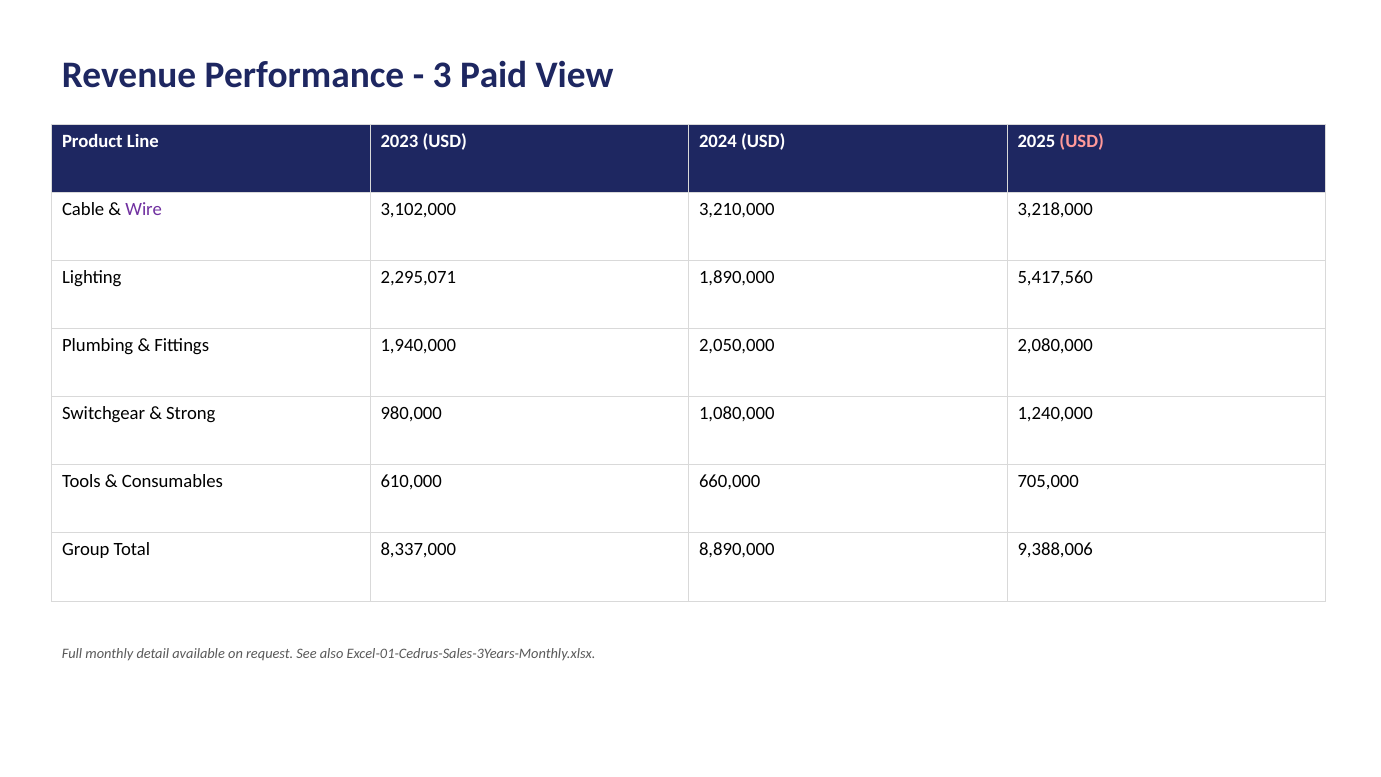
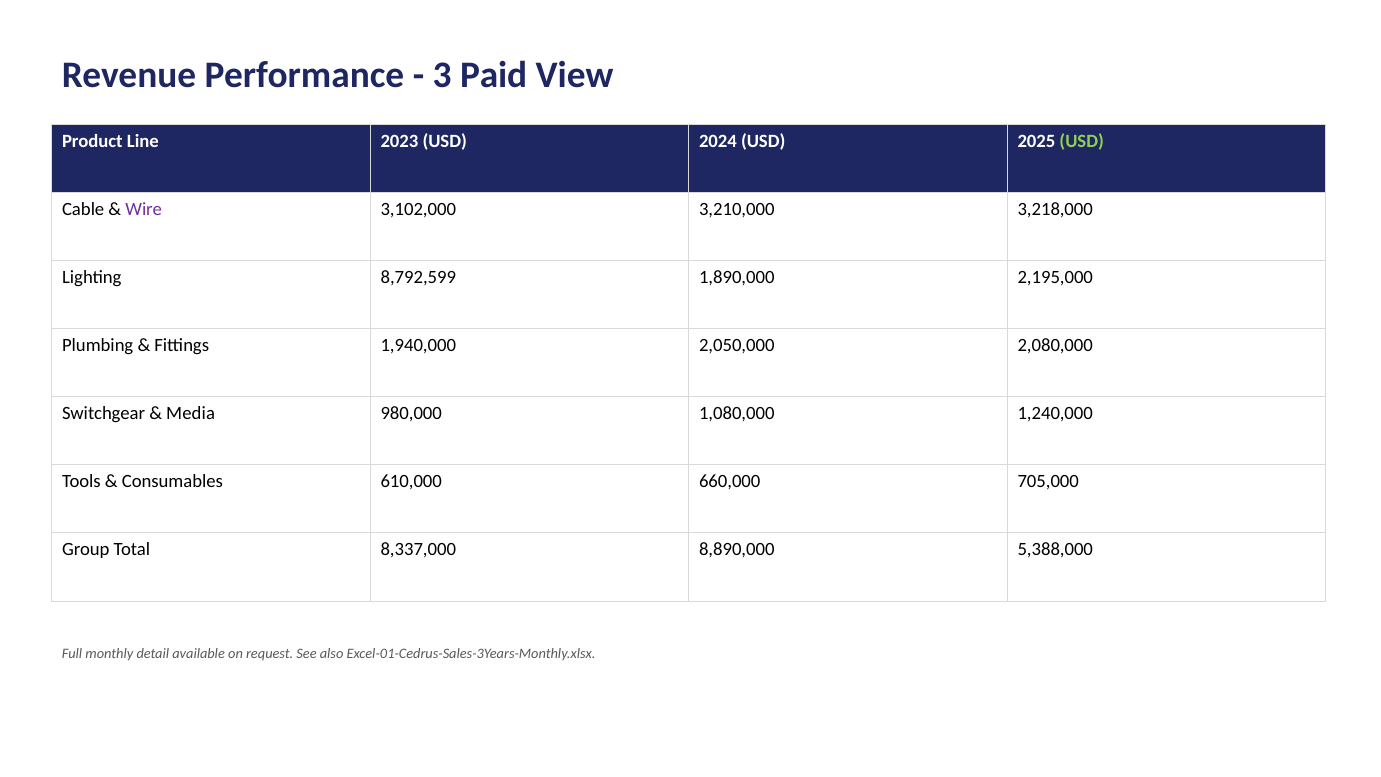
USD colour: pink -> light green (1082, 141)
2,295,071: 2,295,071 -> 8,792,599 (418, 277)
5,417,560: 5,417,560 -> 2,195,000 (1055, 277)
Strong: Strong -> Media (191, 413)
9,388,006: 9,388,006 -> 5,388,000 (1055, 549)
